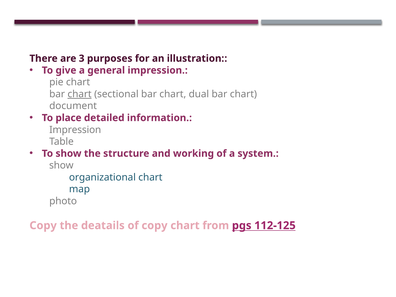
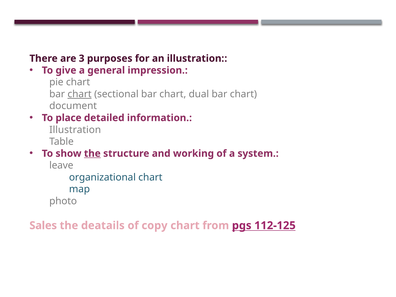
Impression: Impression -> Illustration (75, 130)
the underline: none -> present (92, 153)
show: show -> leave (61, 165)
Copy: Copy -> Sales (43, 226)
